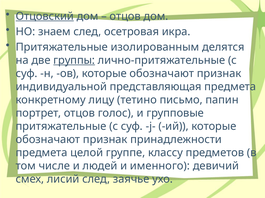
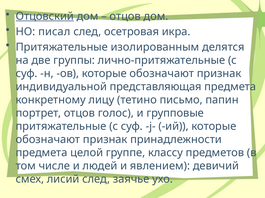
знаем: знаем -> писал (54, 32)
группы underline: present -> none (74, 60)
именного: именного -> явлением (160, 166)
